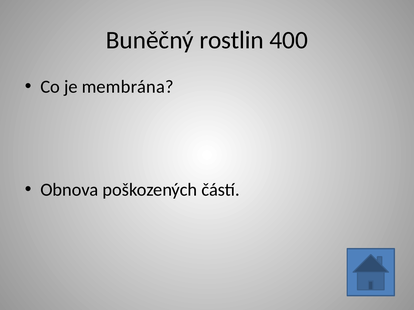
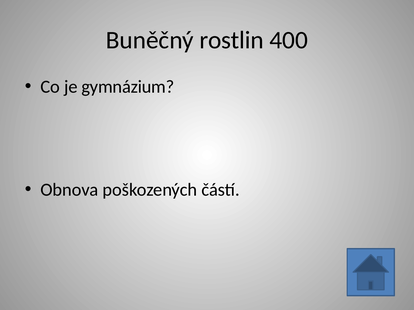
membrána: membrána -> gymnázium (128, 87)
